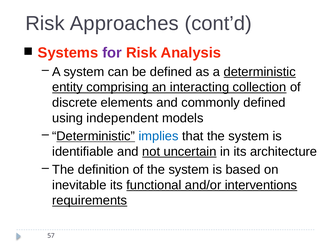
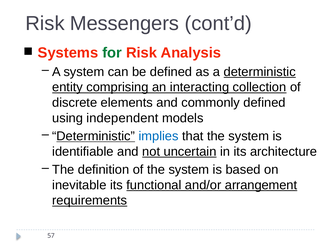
Approaches: Approaches -> Messengers (124, 23)
for colour: purple -> green (112, 53)
interventions: interventions -> arrangement (261, 185)
